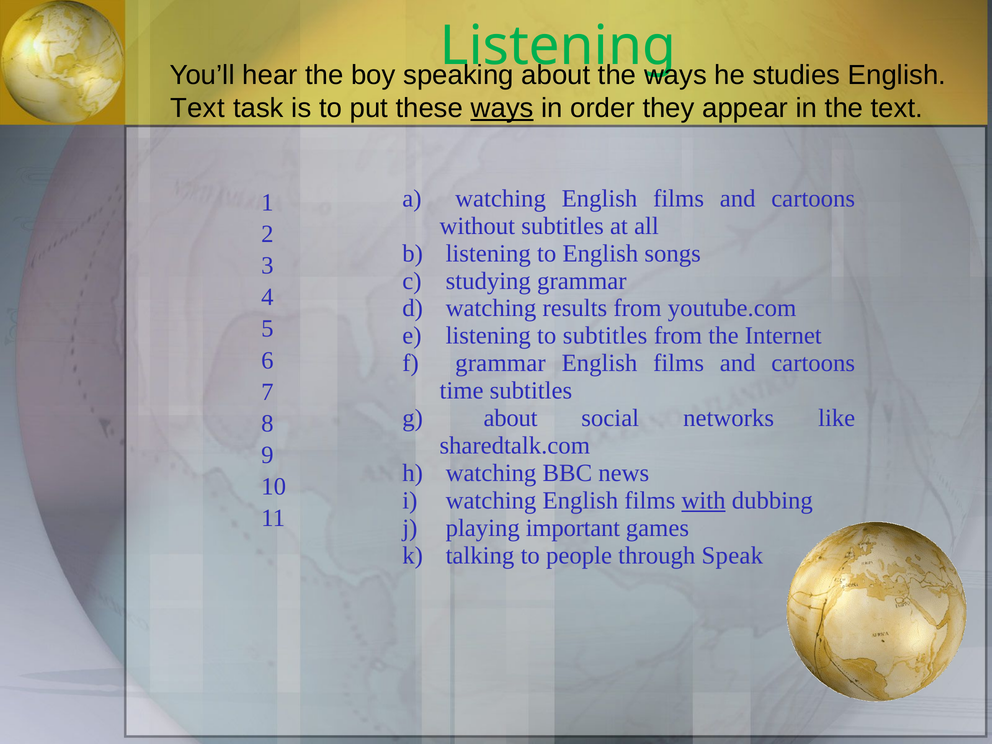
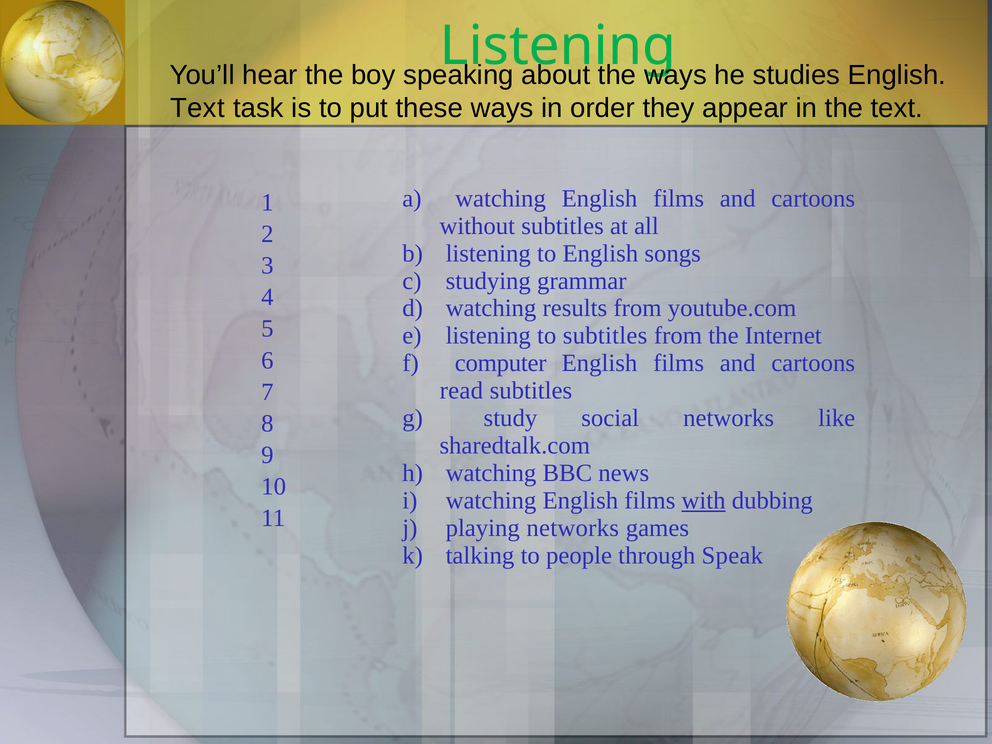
ways underline: present -> none (502, 108)
grammar: grammar -> computer (501, 363)
time: time -> read (461, 391)
about: about -> study (510, 418)
playing important: important -> networks (573, 528)
